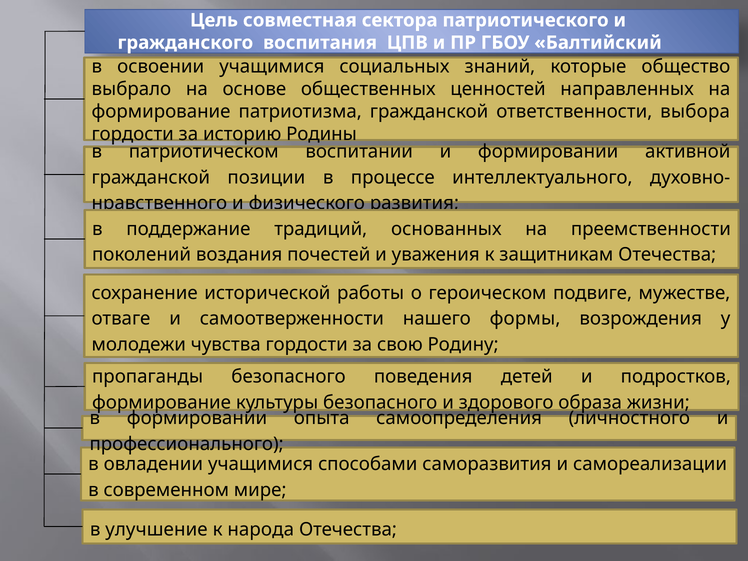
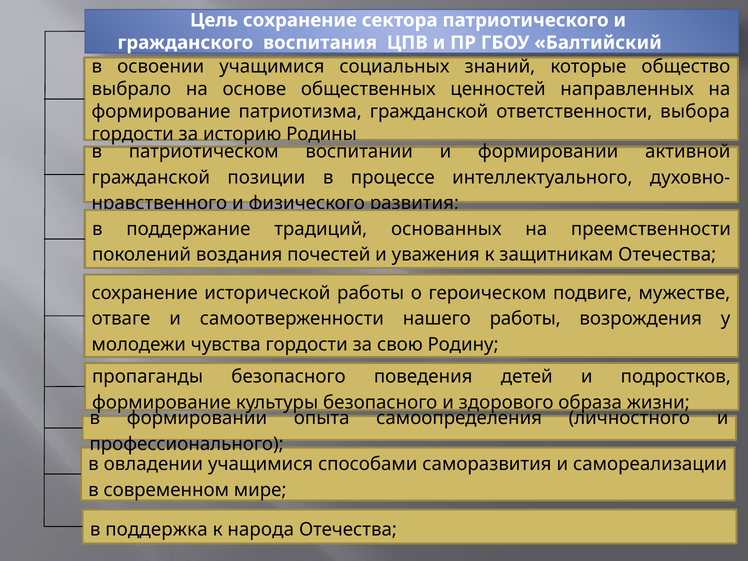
Цель совместная: совместная -> сохранение (300, 20)
нашего формы: формы -> работы (525, 319)
улучшение: улучшение -> поддержка (156, 530)
